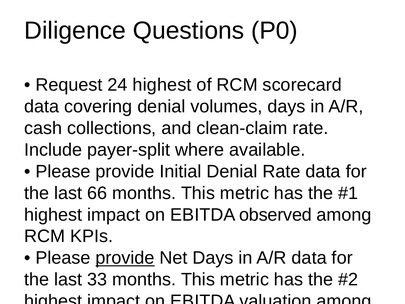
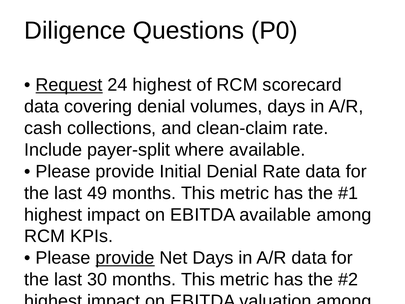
Request underline: none -> present (69, 85)
66: 66 -> 49 (97, 193)
EBITDA observed: observed -> available (275, 215)
33: 33 -> 30 (97, 279)
